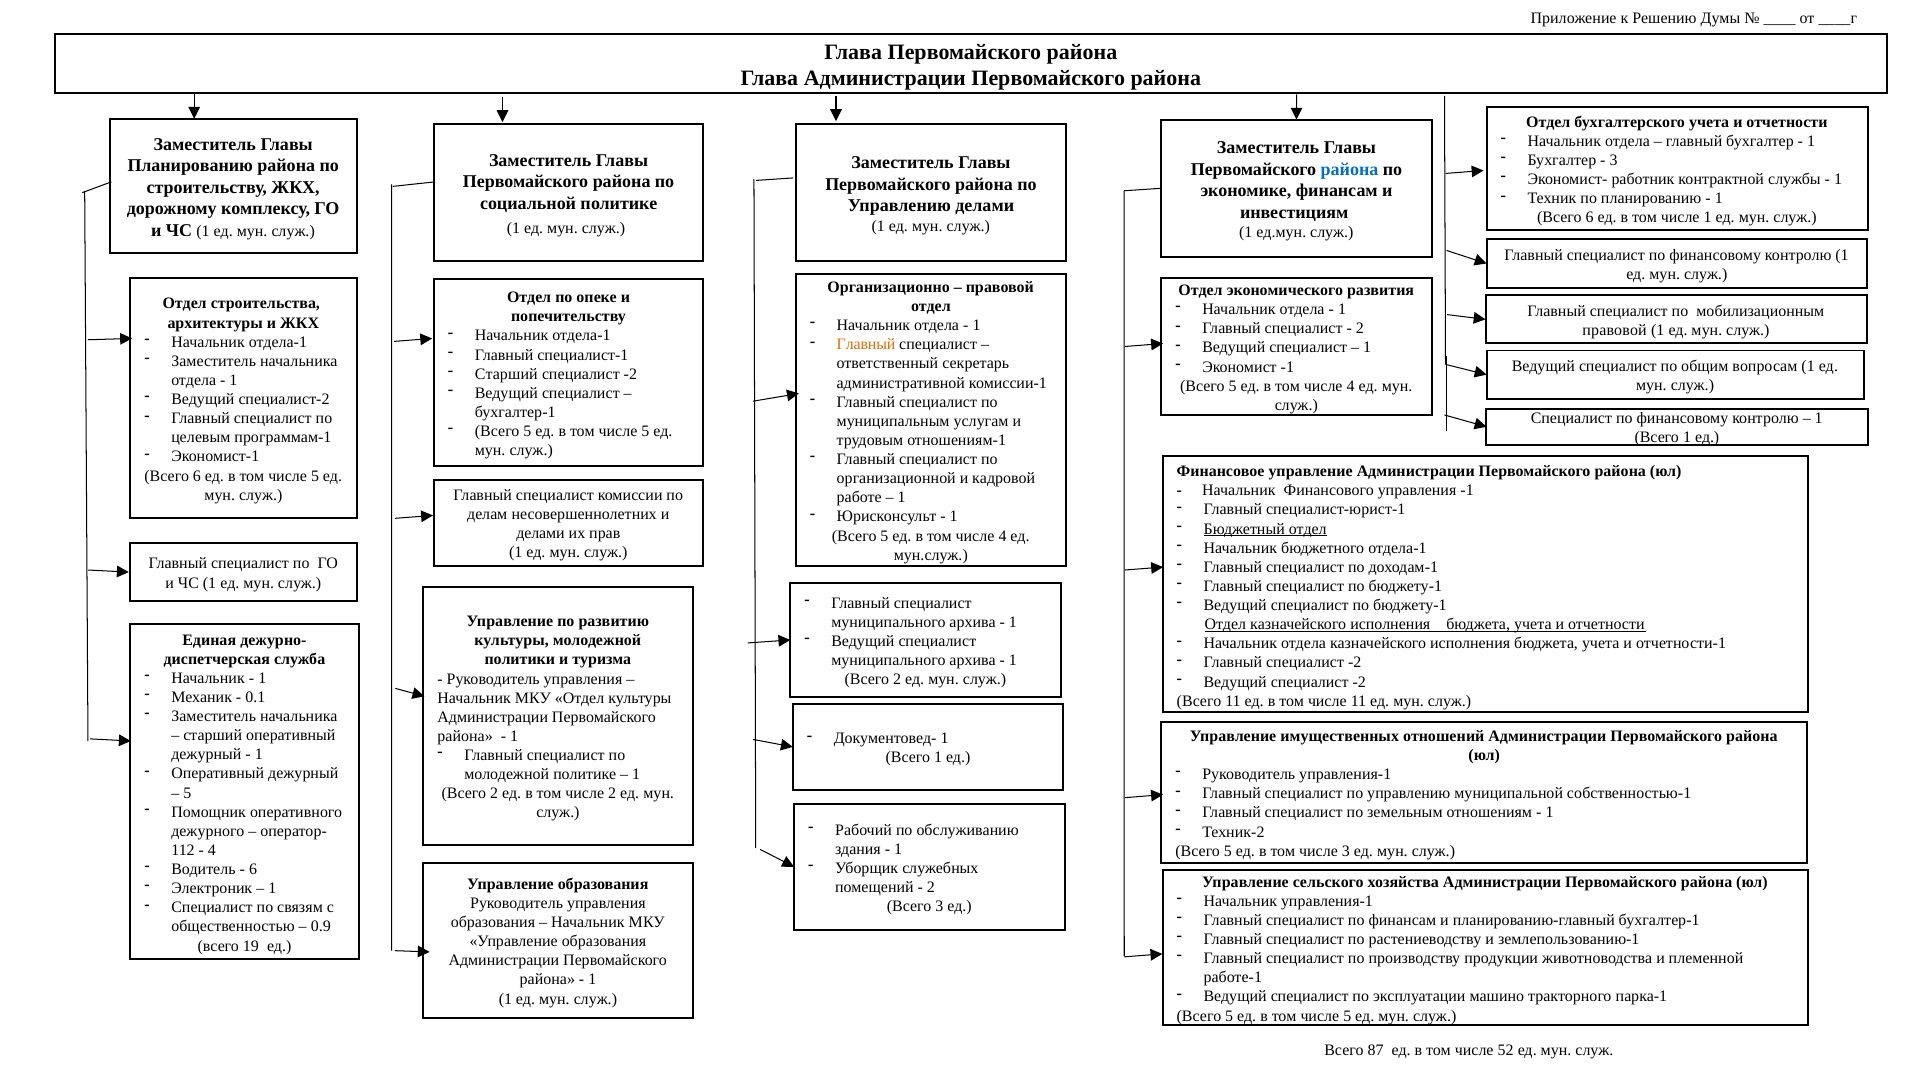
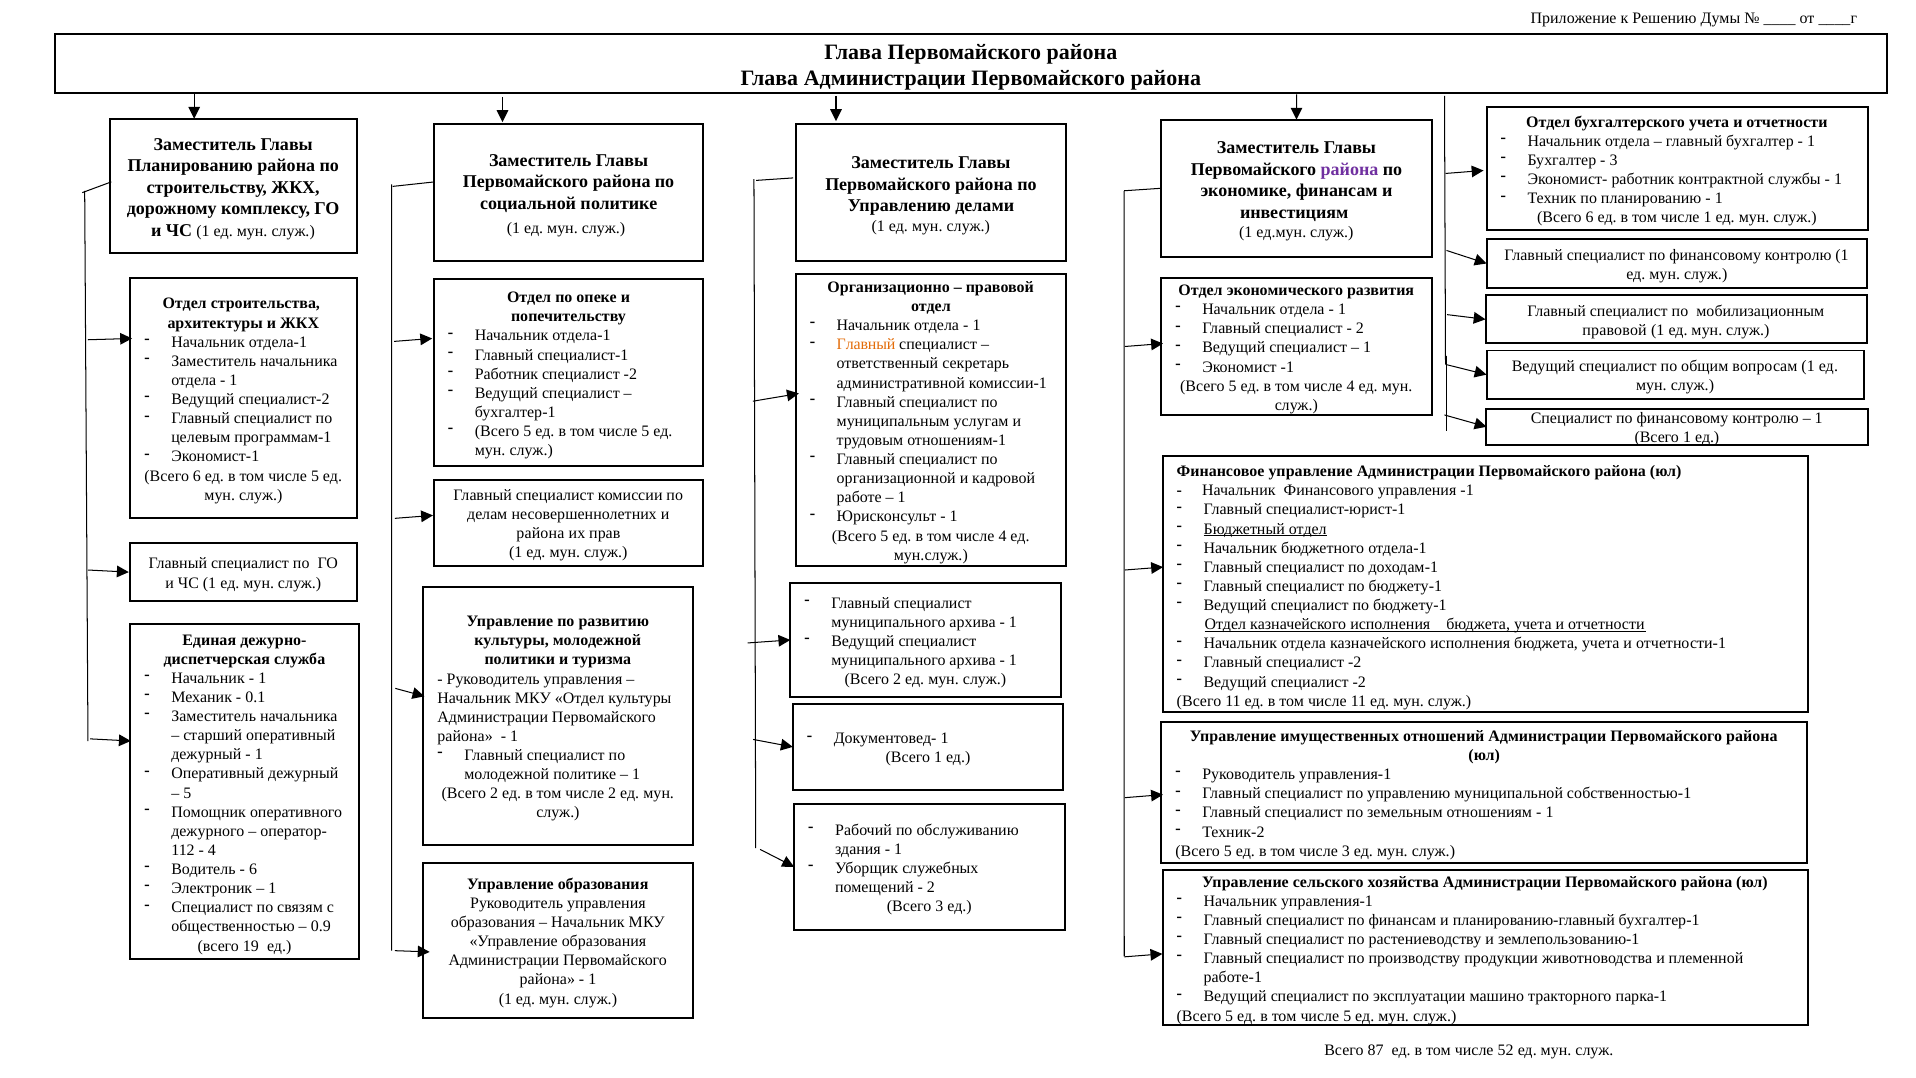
района colour: blue -> purple (1350, 169)
Старший: Старший -> Работник (506, 374)
делами: делами -> района (540, 533)
